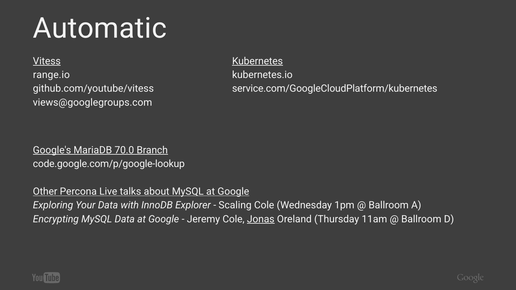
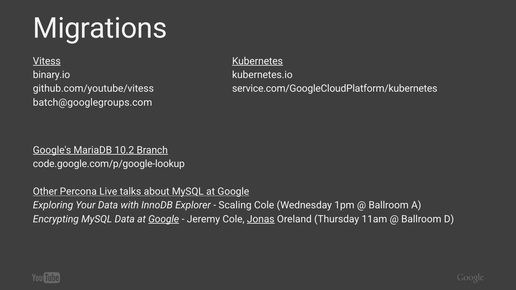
Automatic: Automatic -> Migrations (100, 28)
range.io: range.io -> binary.io (51, 75)
views@googlegroups.com: views@googlegroups.com -> batch@googlegroups.com (93, 103)
70.0: 70.0 -> 10.2 (124, 150)
Google underline: none -> present (164, 219)
